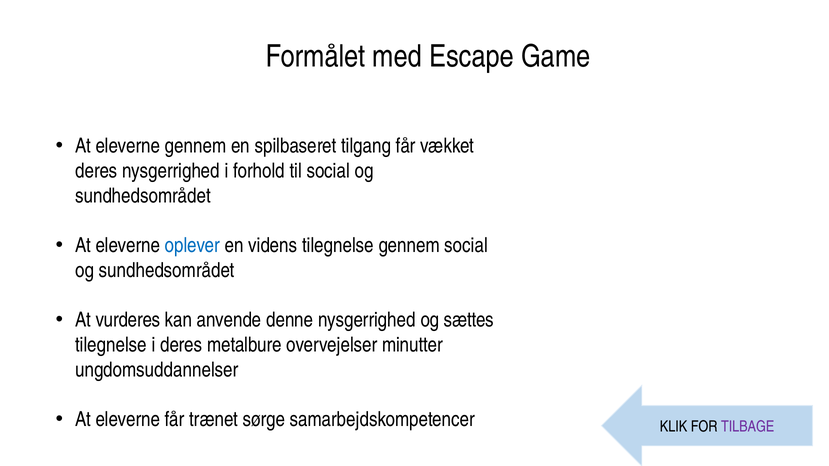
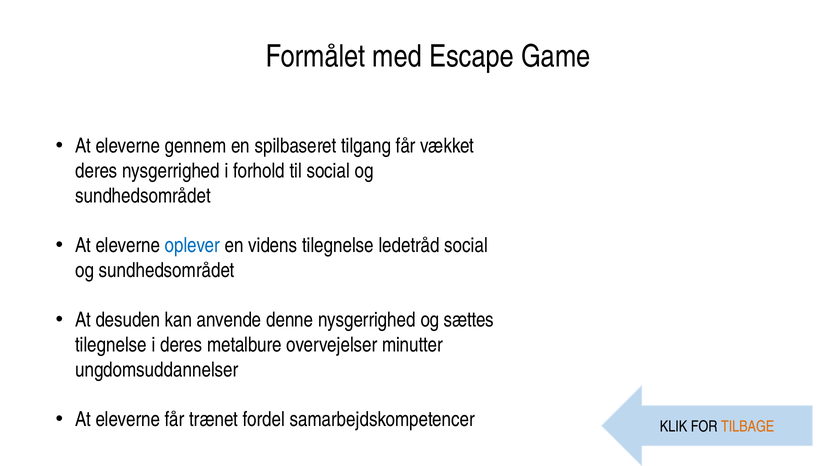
tilegnelse gennem: gennem -> ledetråd (409, 246)
vurderes: vurderes -> desuden (128, 320)
sørge: sørge -> fordel (264, 420)
TILBAGE colour: purple -> orange (748, 427)
